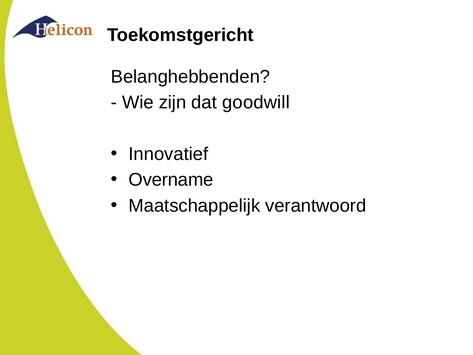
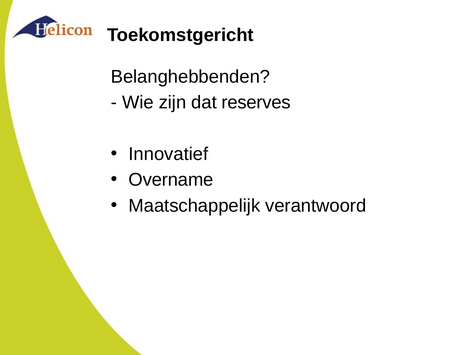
goodwill: goodwill -> reserves (256, 102)
